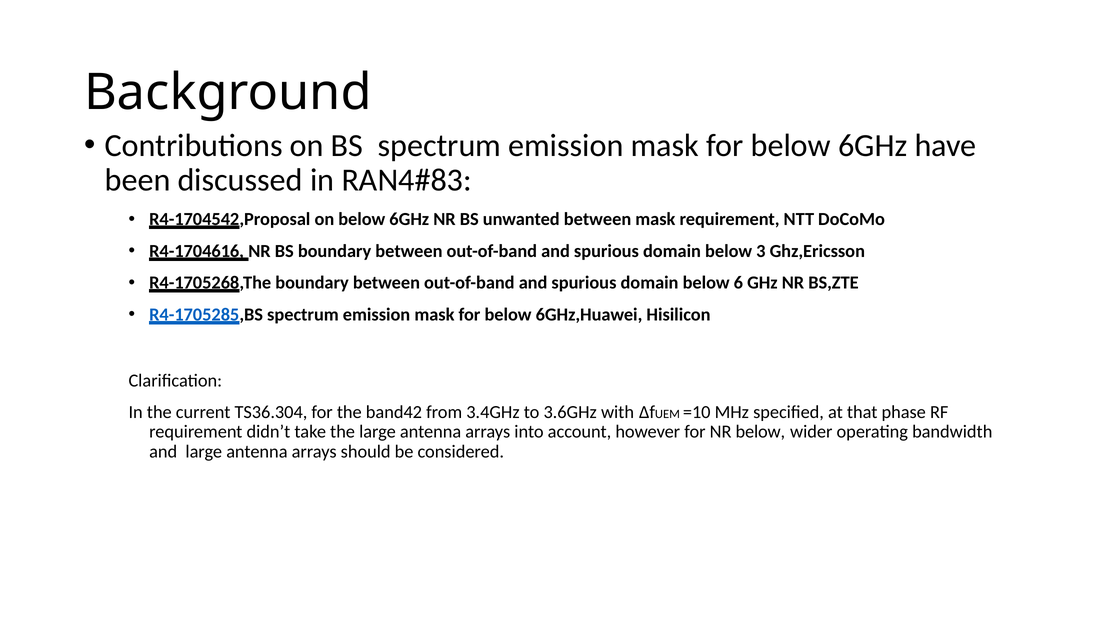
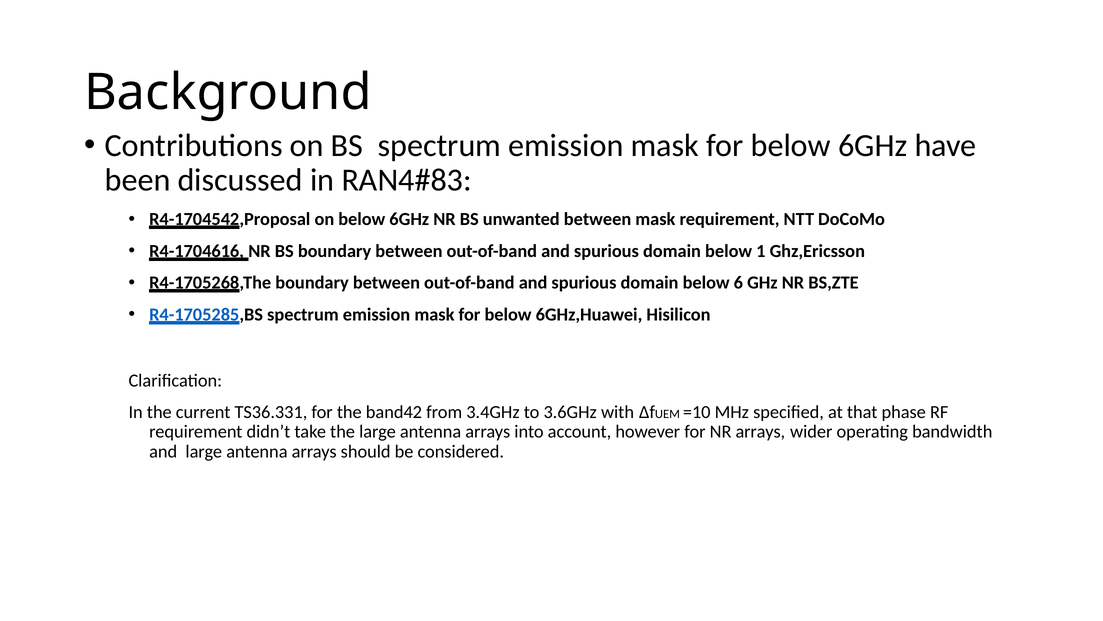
3: 3 -> 1 (761, 251)
TS36.304: TS36.304 -> TS36.331 (271, 412)
NR below: below -> arrays (760, 432)
